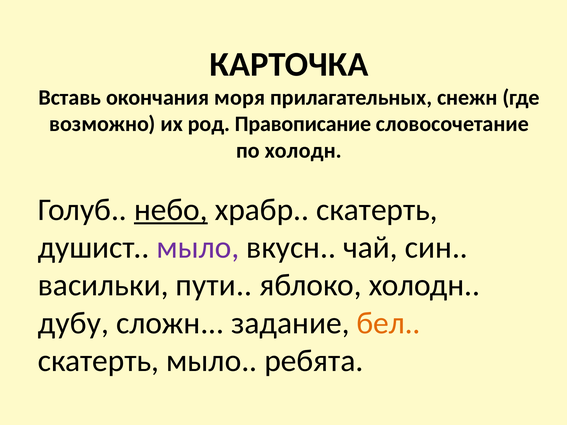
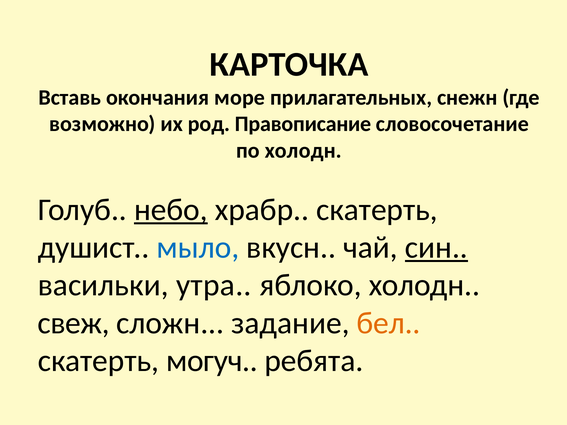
моря: моря -> море (240, 98)
мыло colour: purple -> blue (198, 248)
син underline: none -> present (436, 248)
пути: пути -> утра (214, 285)
дубу: дубу -> свеж (74, 323)
скатерть мыло: мыло -> могуч (212, 361)
